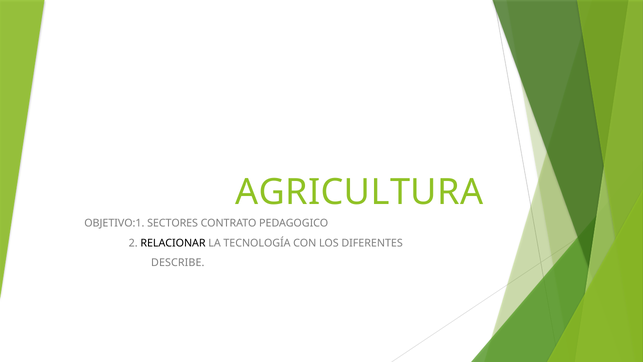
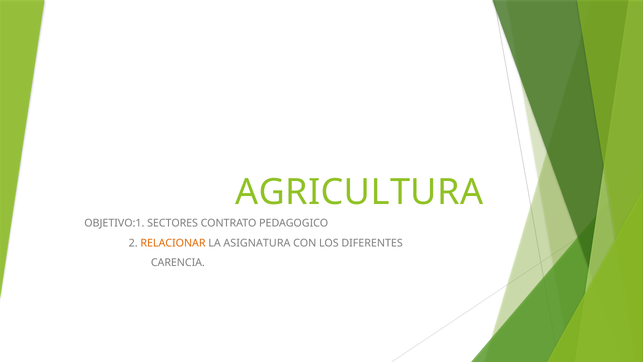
RELACIONAR colour: black -> orange (173, 243)
TECNOLOGÍA: TECNOLOGÍA -> ASIGNATURA (257, 243)
DESCRIBE: DESCRIBE -> CARENCIA (178, 262)
